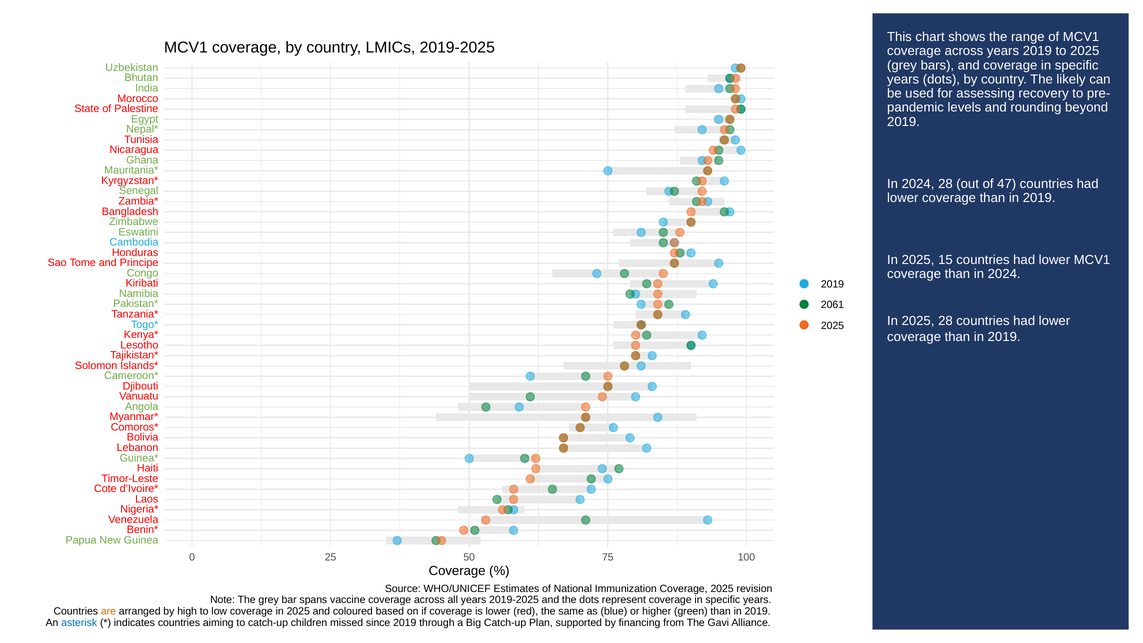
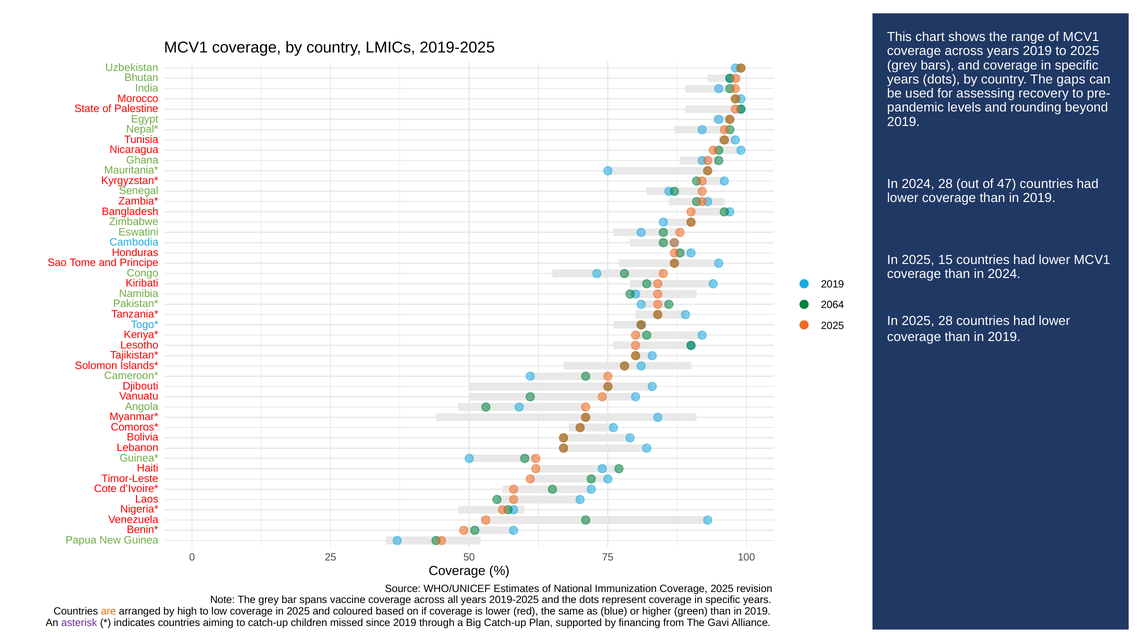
likely: likely -> gaps (1071, 79)
2061: 2061 -> 2064 (833, 305)
asterisk colour: blue -> purple (79, 623)
